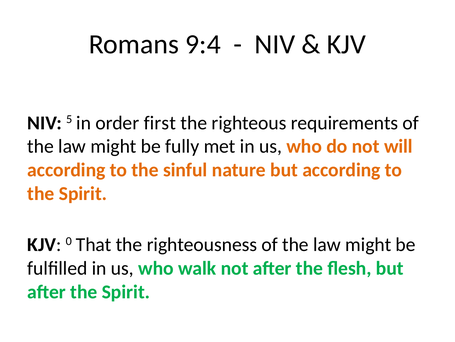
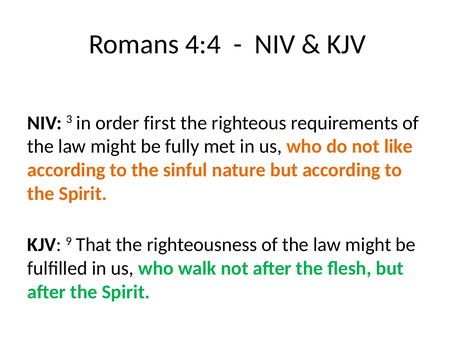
9:4: 9:4 -> 4:4 (203, 44)
5: 5 -> 3 (69, 119)
will: will -> like (398, 146)
0: 0 -> 9 (69, 241)
